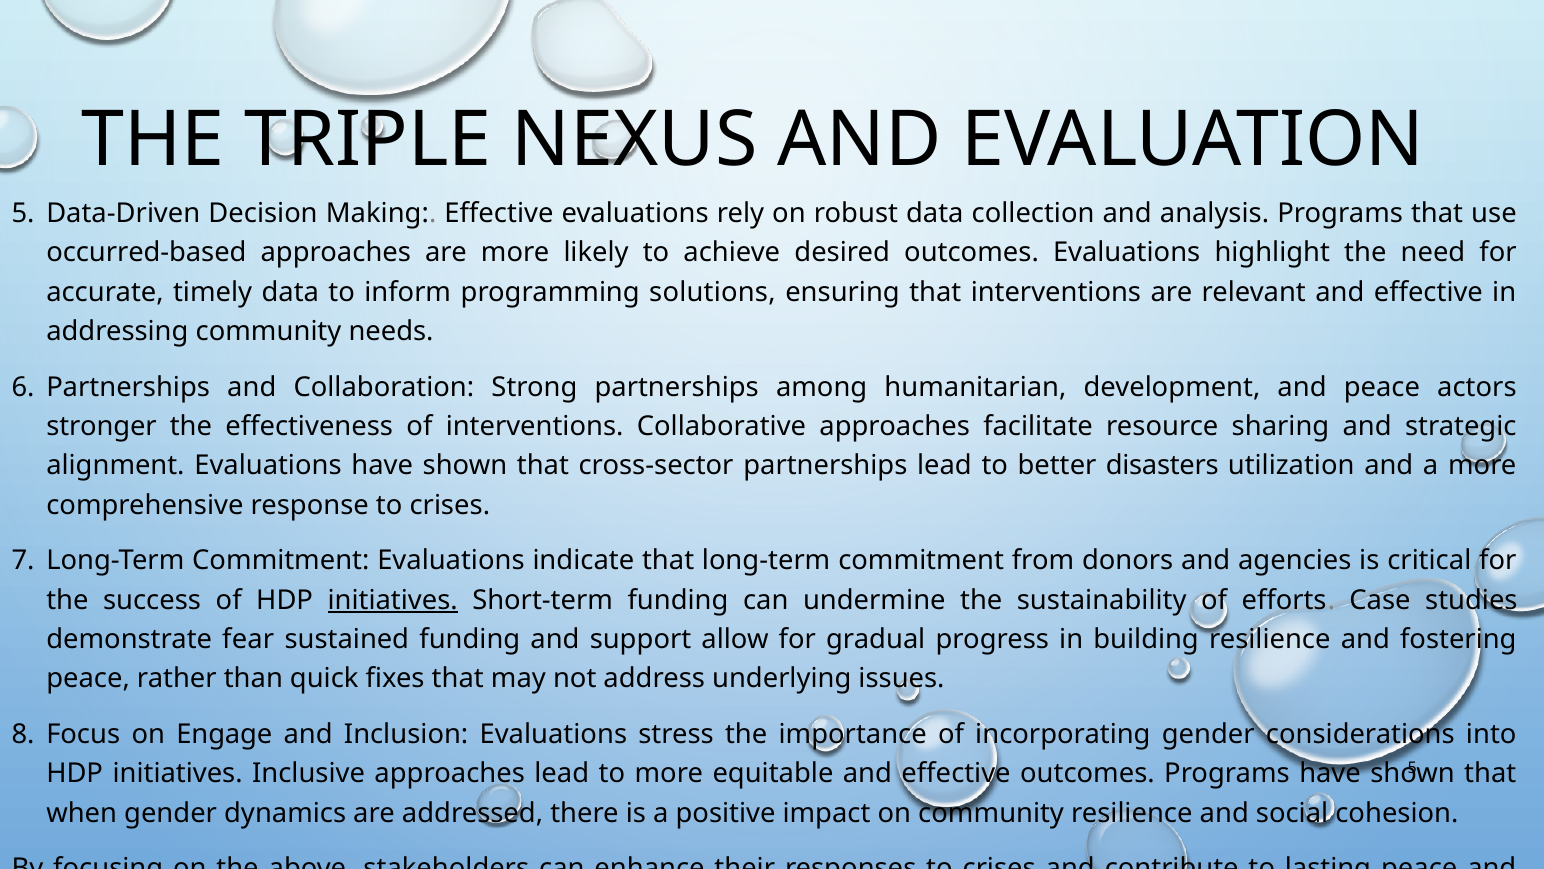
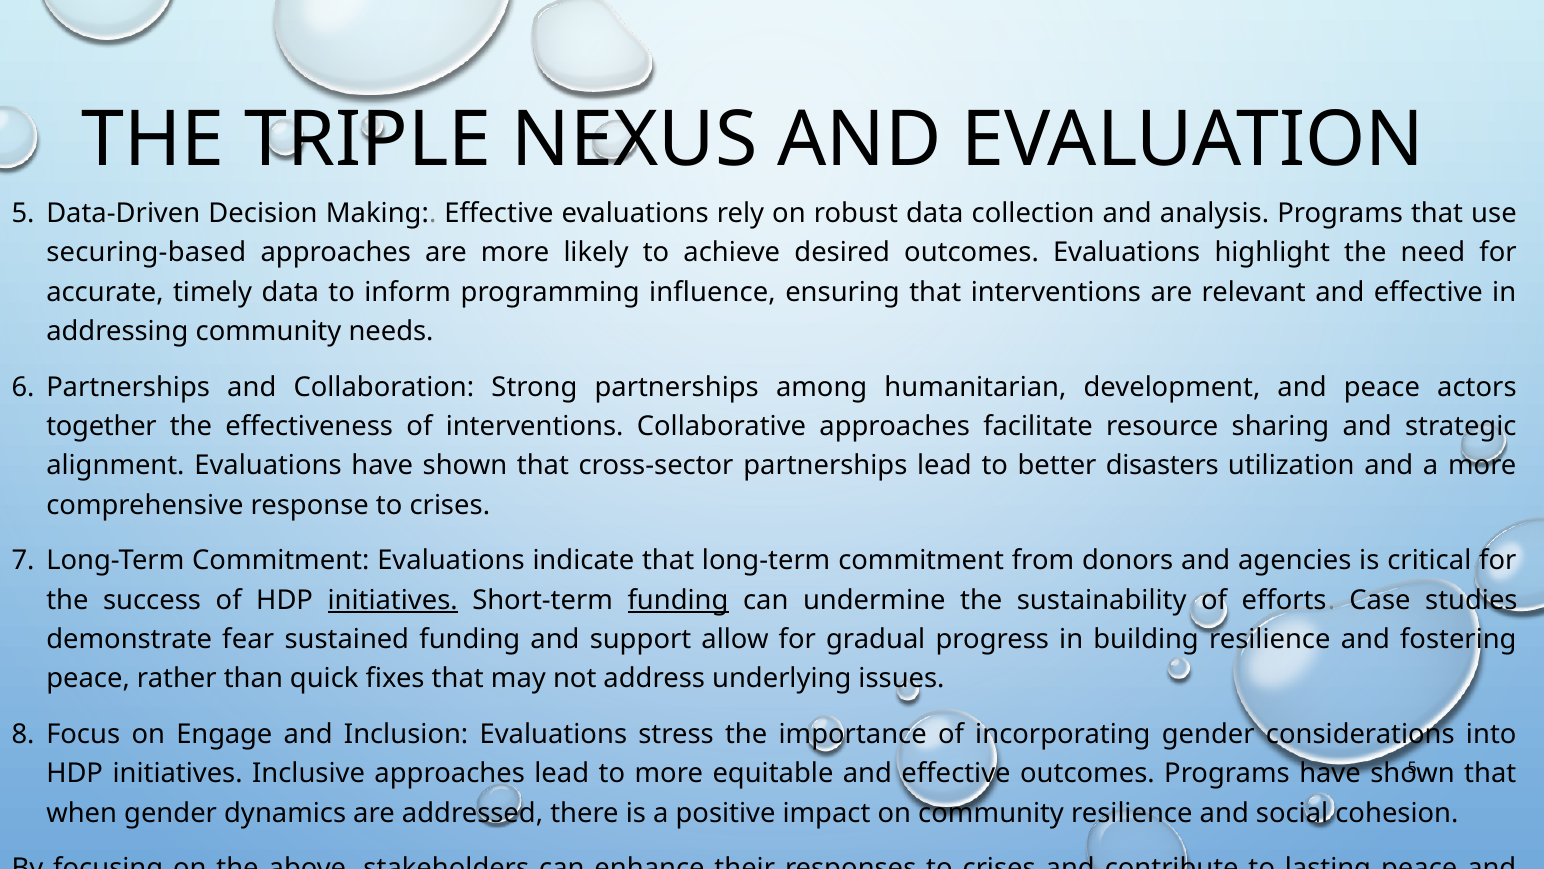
occurred-based: occurred-based -> securing-based (146, 252)
solutions: solutions -> influence (712, 292)
stronger: stronger -> together (102, 426)
funding underline: none -> present (678, 600)
